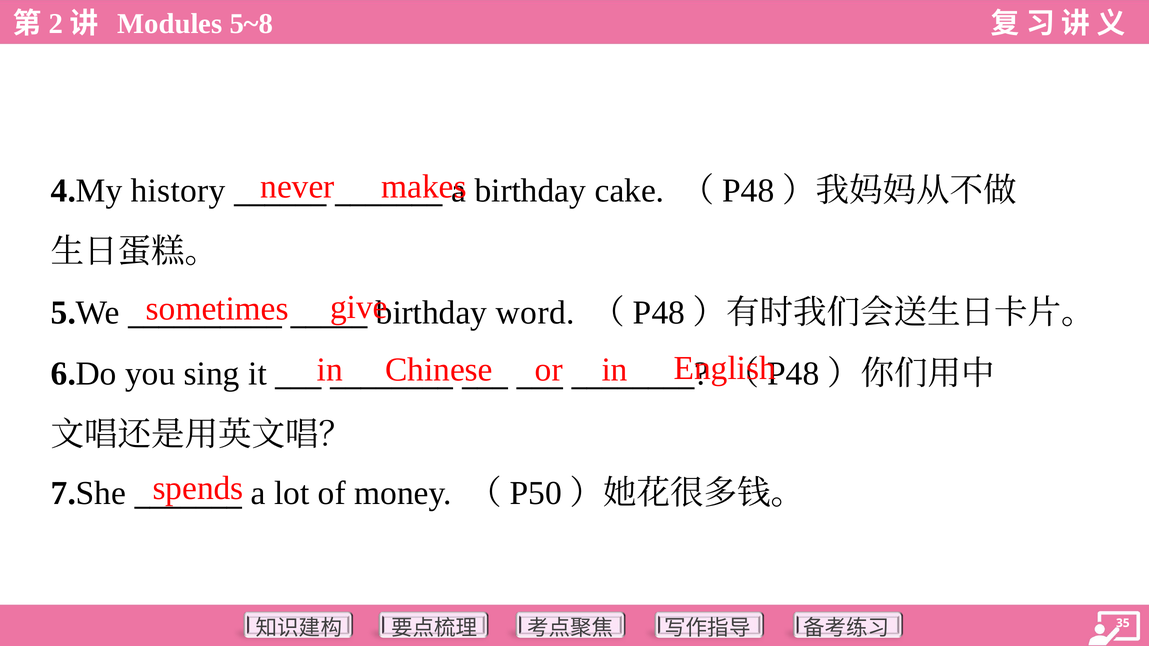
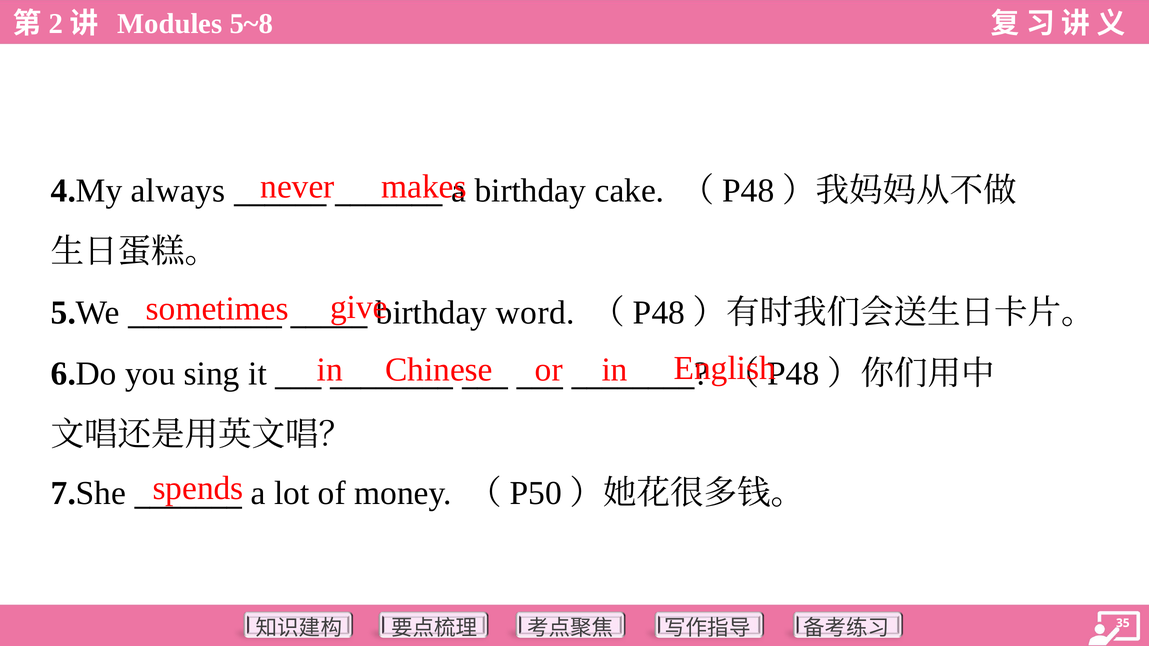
history: history -> always (178, 191)
